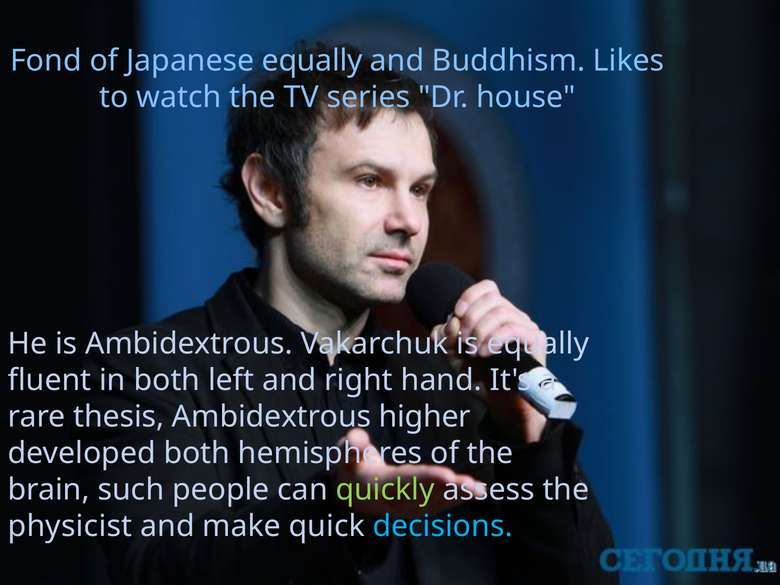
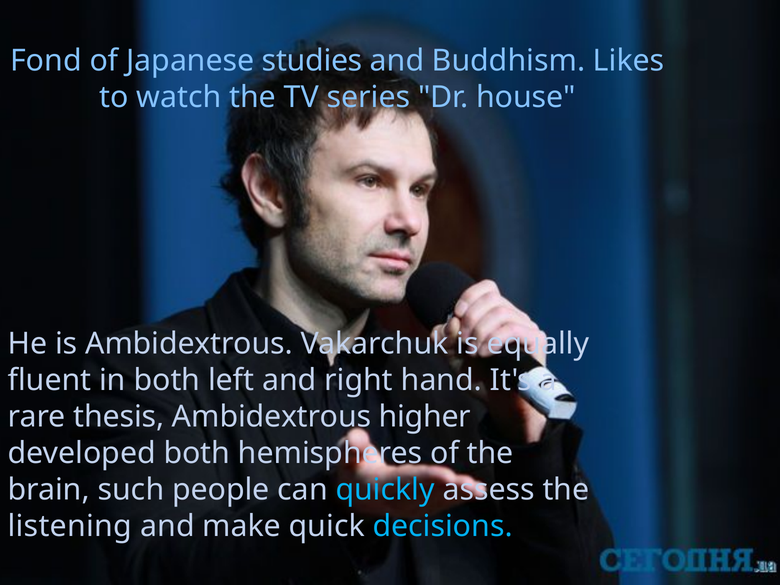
Japanese equally: equally -> studies (312, 61)
quickly colour: light green -> light blue (385, 490)
physicist: physicist -> listening (70, 526)
